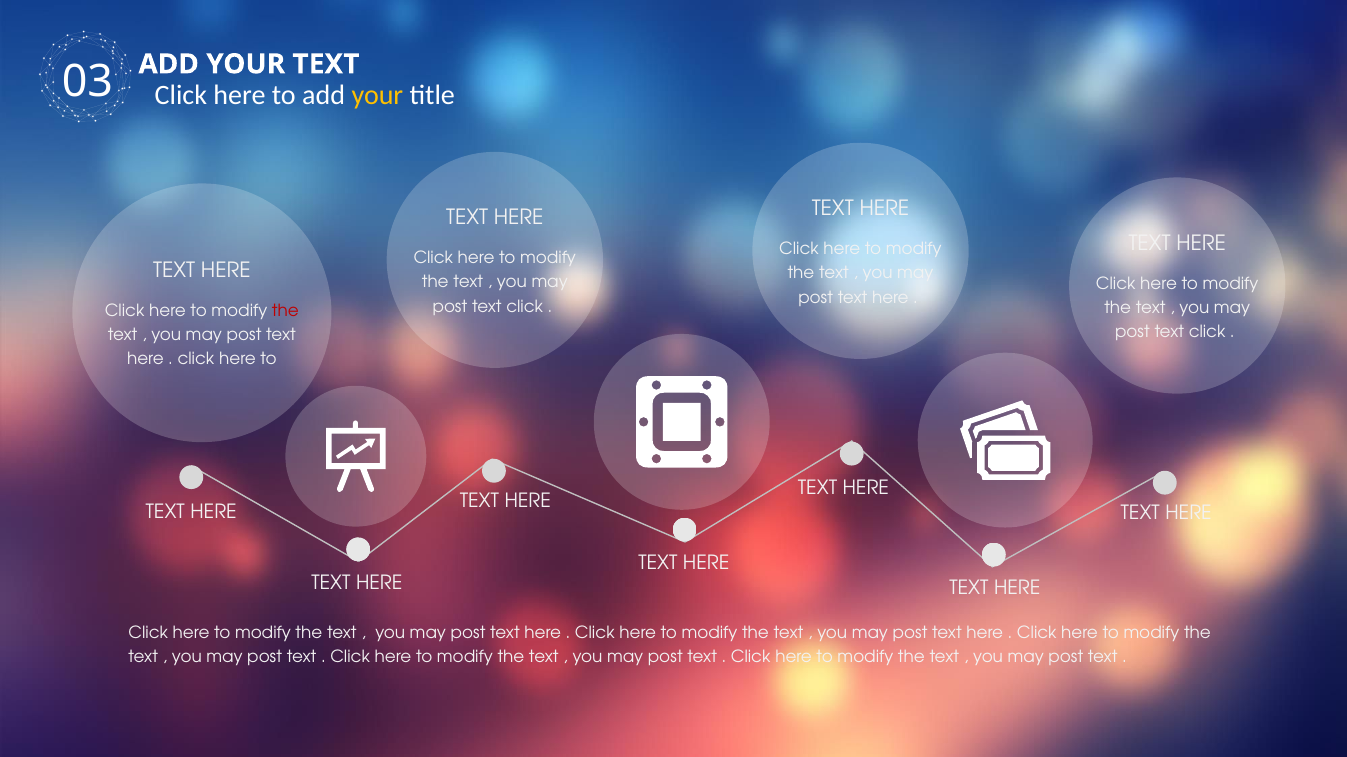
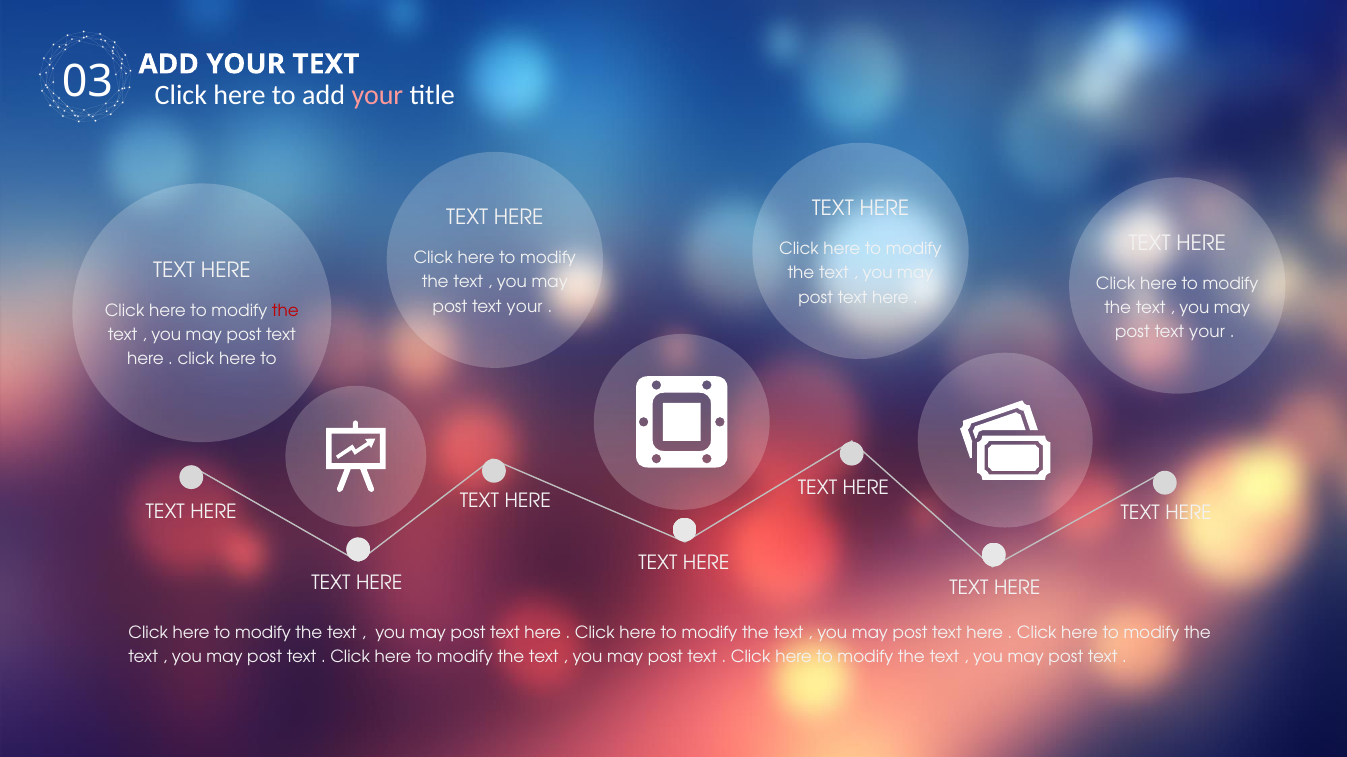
your colour: yellow -> pink (377, 95)
click: click -> your (525, 307)
click: click -> your (1207, 332)
